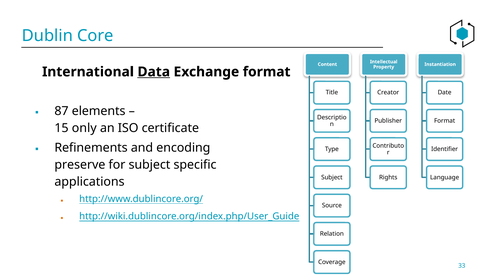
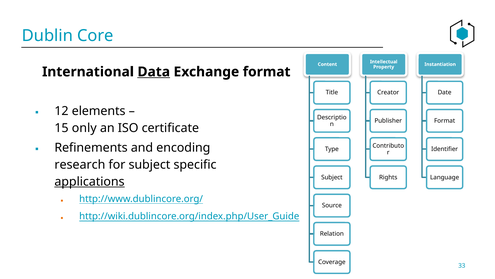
87: 87 -> 12 (62, 111)
preserve: preserve -> research (80, 164)
applications underline: none -> present (89, 181)
